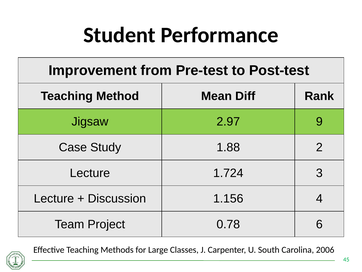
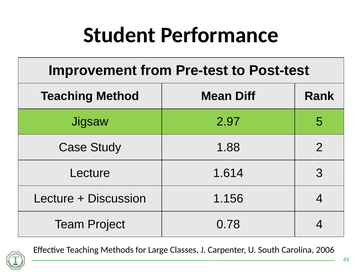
9: 9 -> 5 (319, 121)
1.724: 1.724 -> 1.614 (228, 173)
0.78 6: 6 -> 4 (319, 224)
